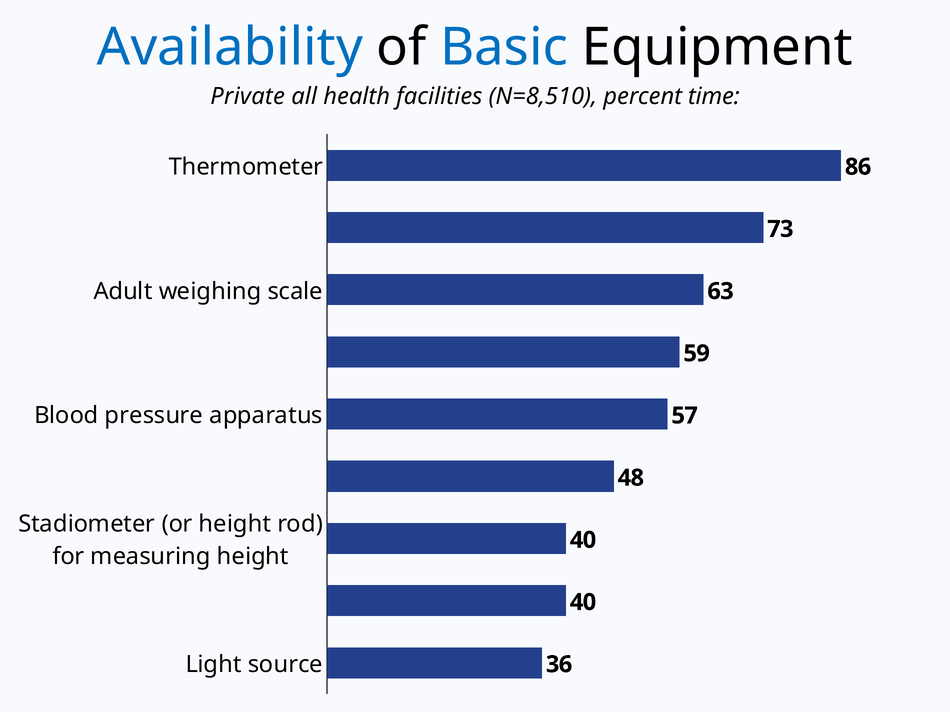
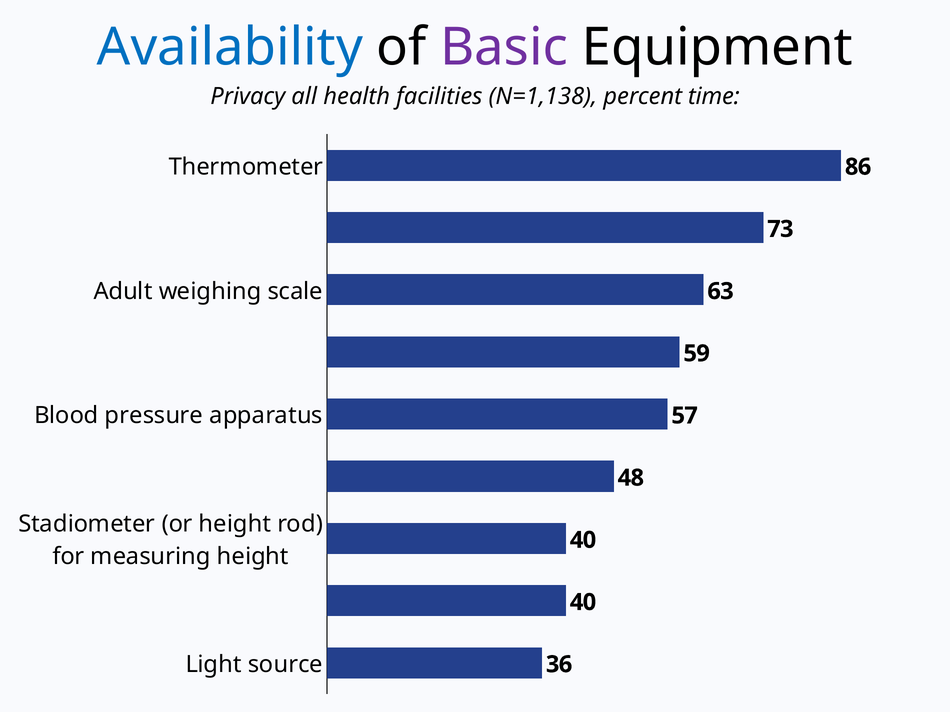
Basic colour: blue -> purple (504, 47)
Private: Private -> Privacy (248, 96)
N=8,510: N=8,510 -> N=1,138 (543, 96)
